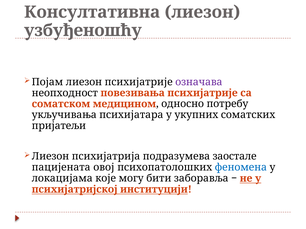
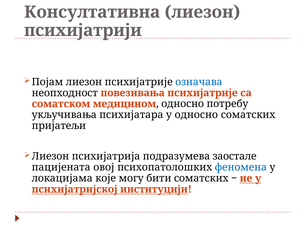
узбуђеношћу: узбуђеношћу -> психијатрији (83, 30)
означава colour: purple -> blue (199, 82)
у укупних: укупних -> односно (196, 115)
бити заборавља: заборавља -> соматских (201, 179)
